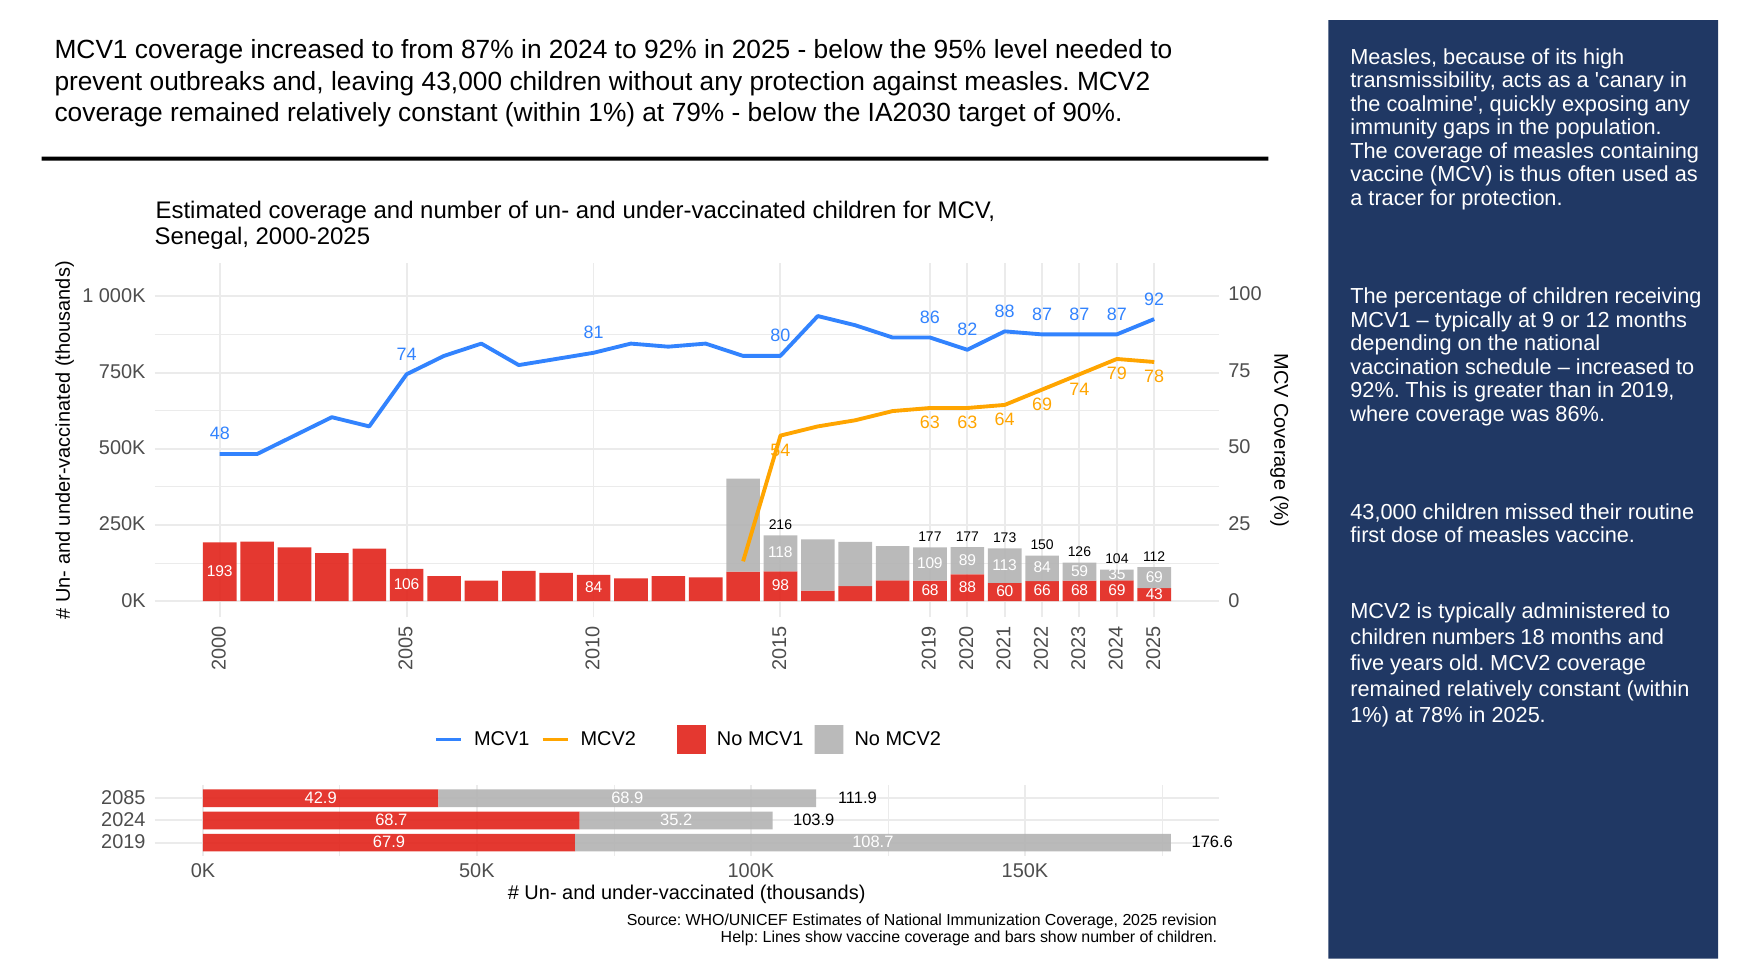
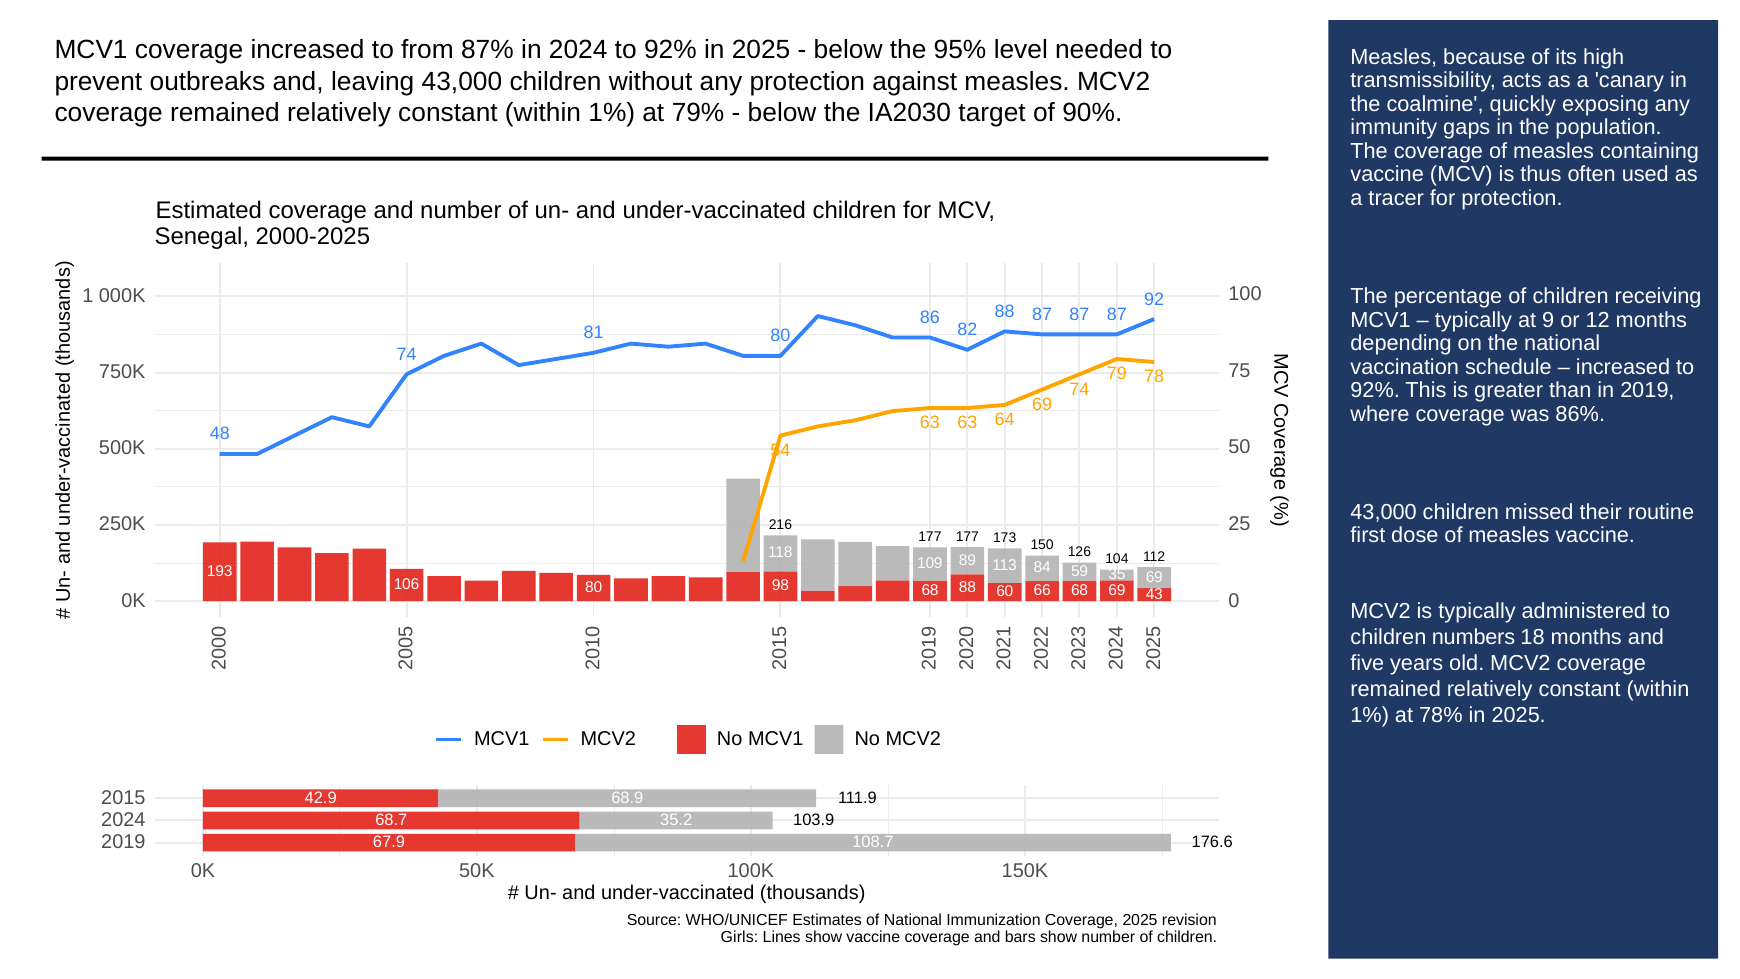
106 84: 84 -> 80 (594, 587)
2085: 2085 -> 2015 (123, 797)
Help: Help -> Girls (739, 937)
